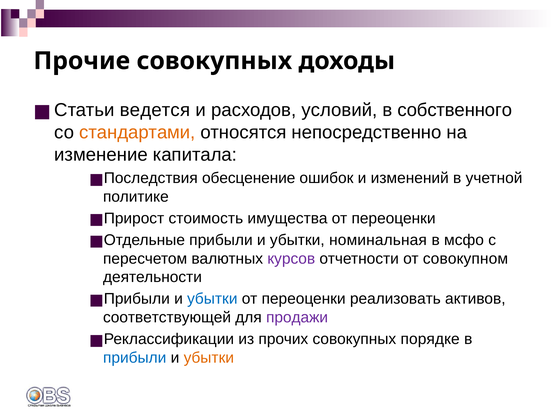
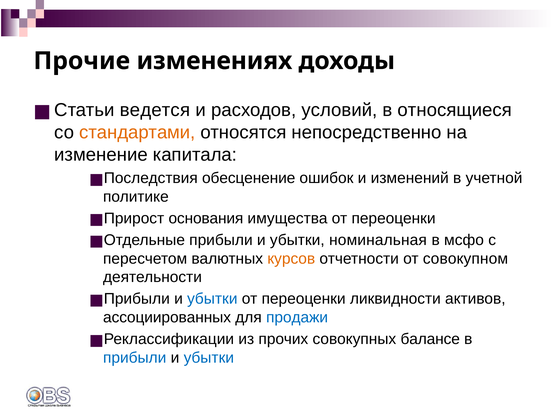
Прочие совокупных: совокупных -> изменениях (214, 61)
собственного: собственного -> относящиеся (455, 110)
стоимость: стоимость -> основания (206, 218)
курсов colour: purple -> orange (291, 258)
реализовать: реализовать -> ликвидности (395, 299)
соответствующей: соответствующей -> ассоциированных (167, 317)
продажи colour: purple -> blue (297, 317)
порядке: порядке -> балансе (430, 339)
убытки colour: orange -> blue (209, 357)
